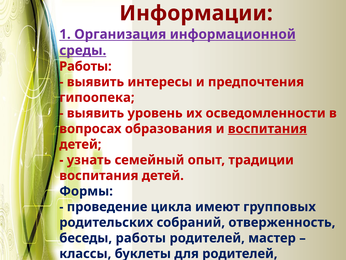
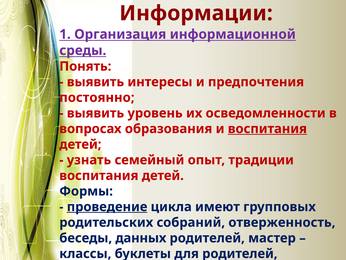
Работы: Работы -> Понять (85, 66)
гипоопека: гипоопека -> постоянно (97, 97)
проведение underline: none -> present (107, 206)
беседы работы: работы -> данных (141, 238)
